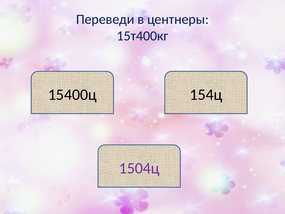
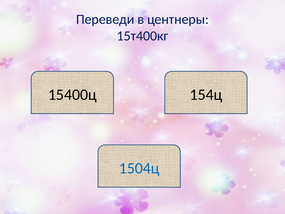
1504ц colour: purple -> blue (139, 168)
